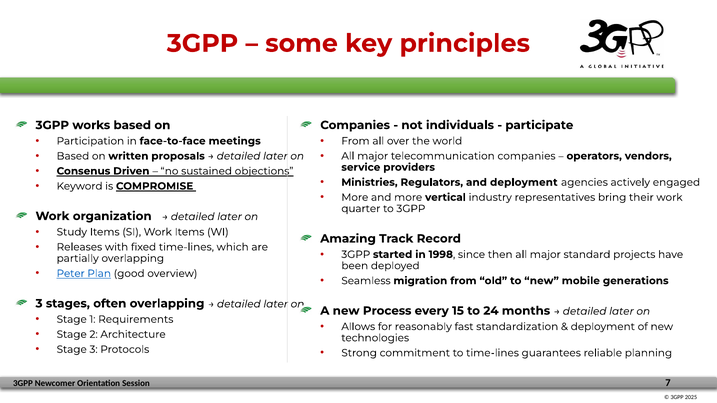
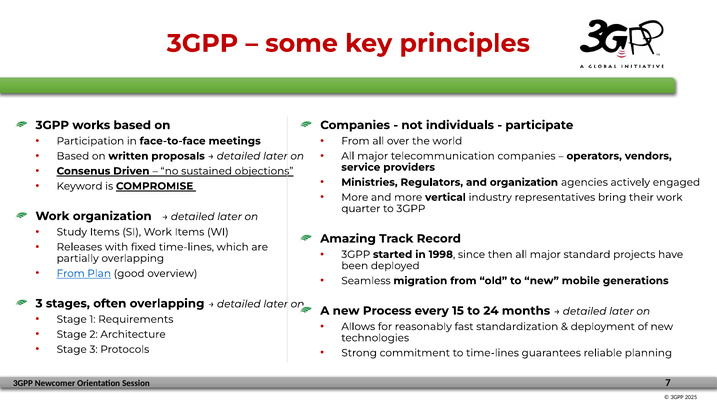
and deployment: deployment -> organization (524, 182)
Peter: Peter -> From (71, 274)
